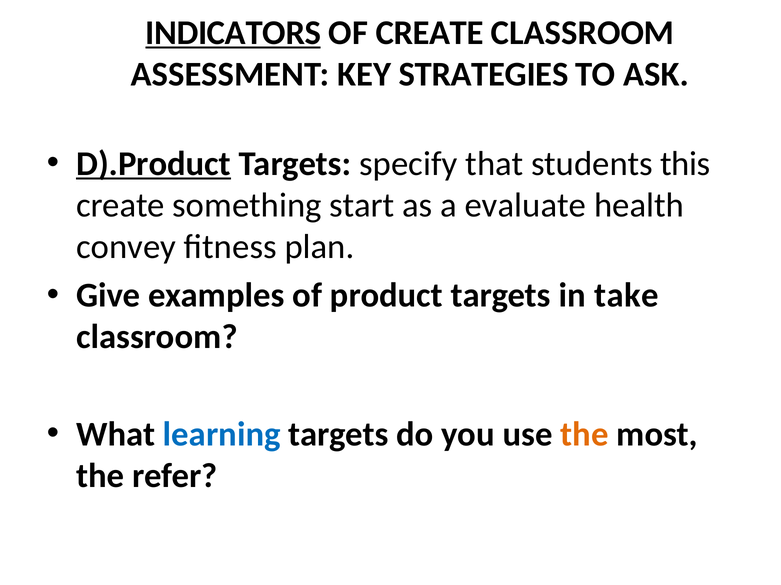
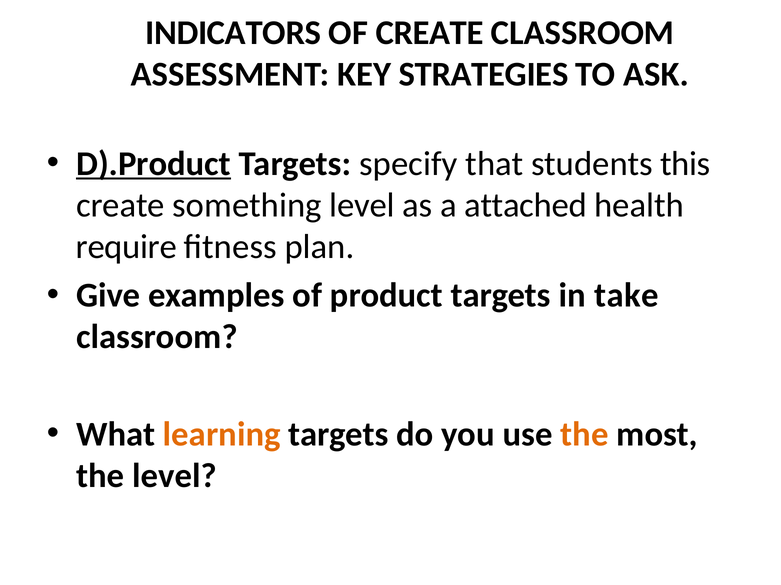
INDICATORS underline: present -> none (233, 33)
something start: start -> level (362, 206)
evaluate: evaluate -> attached (526, 206)
convey: convey -> require (126, 247)
learning colour: blue -> orange (222, 435)
the refer: refer -> level (174, 476)
